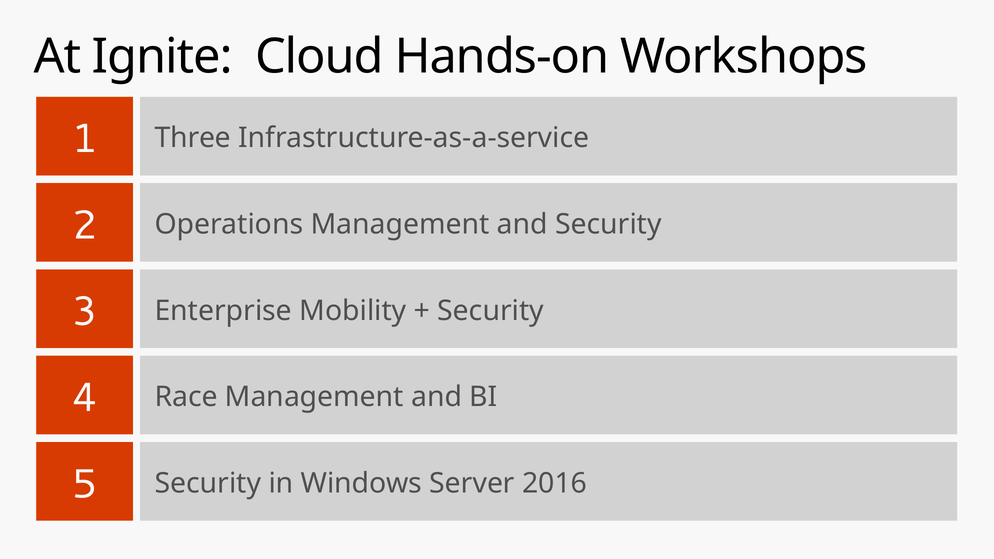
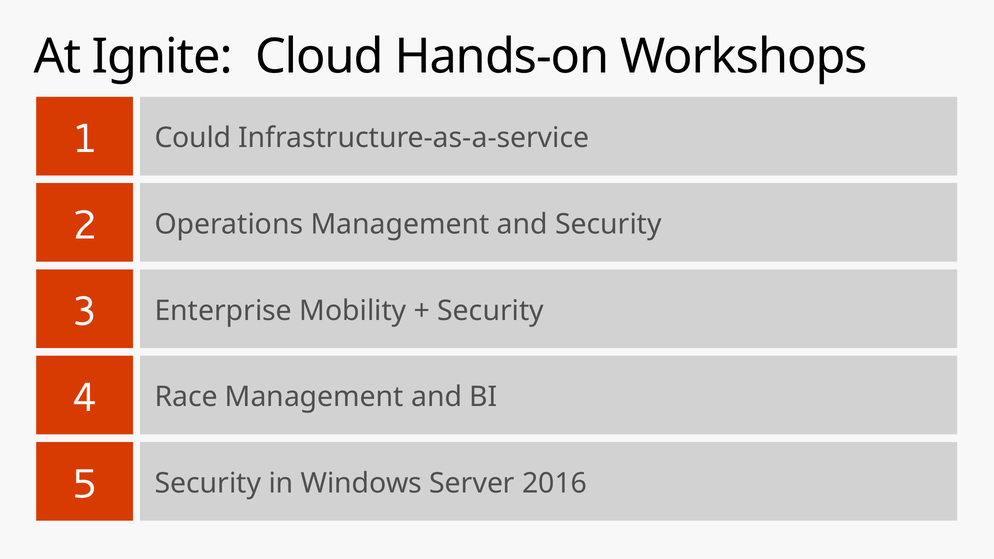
Three: Three -> Could (193, 138)
